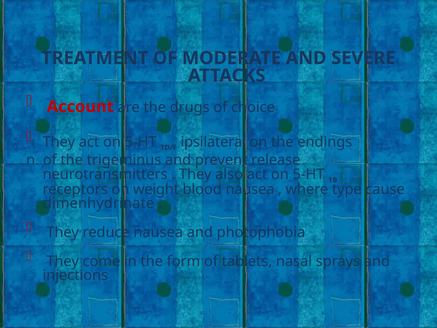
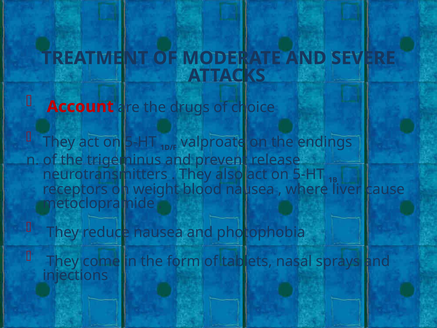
ipsilateral: ipsilateral -> valproate (213, 142)
type: type -> liver (347, 189)
dimenhydrinate: dimenhydrinate -> metoclopramide (99, 203)
